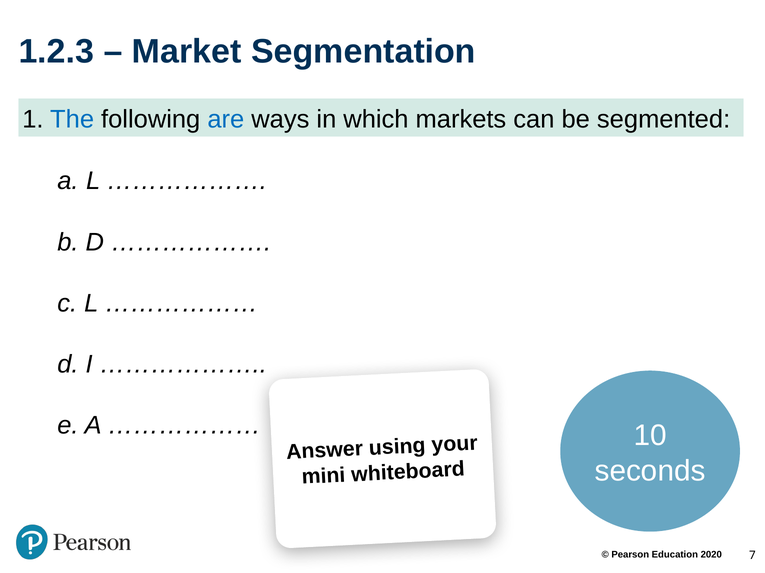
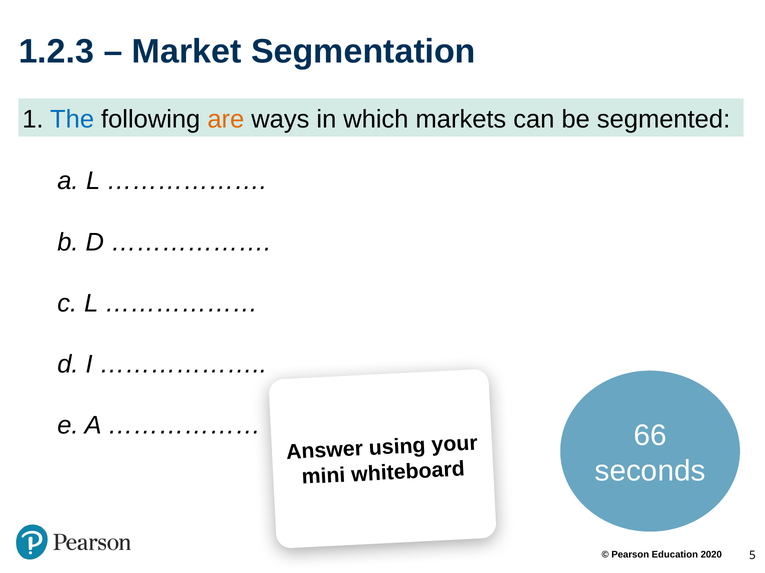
are colour: blue -> orange (226, 120)
10: 10 -> 66 (650, 436)
7: 7 -> 5 (752, 556)
